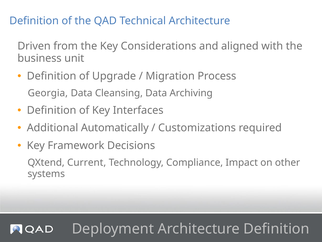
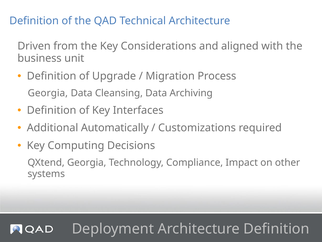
Framework: Framework -> Computing (76, 145)
QXtend Current: Current -> Georgia (87, 162)
